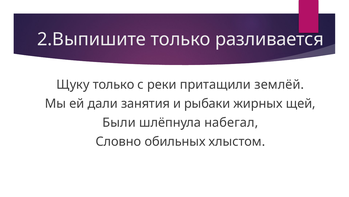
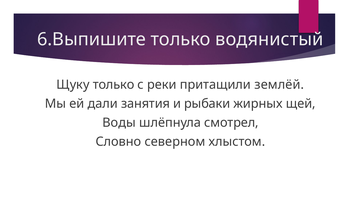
2.Выпишите: 2.Выпишите -> 6.Выпишите (92, 39)
разливается: разливается -> водянистый (269, 39)
Были: Были -> Воды (119, 122)
набегал: набегал -> смотрел (231, 122)
обильных: обильных -> северном (175, 141)
